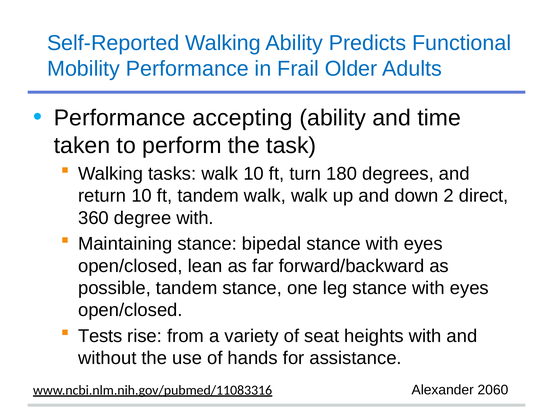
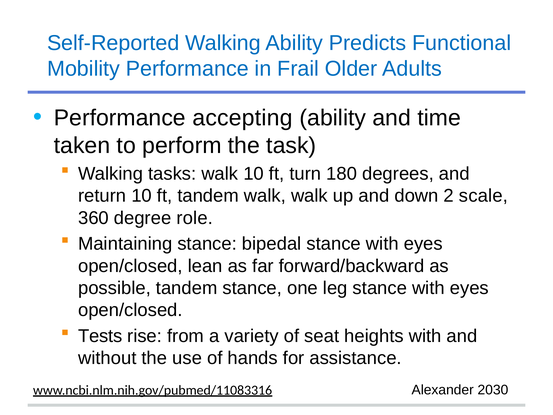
direct: direct -> scale (483, 196)
degree with: with -> role (195, 218)
2060: 2060 -> 2030 (493, 390)
